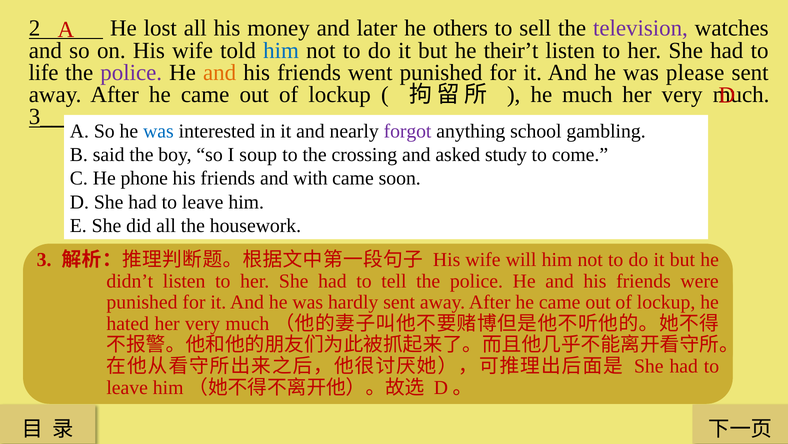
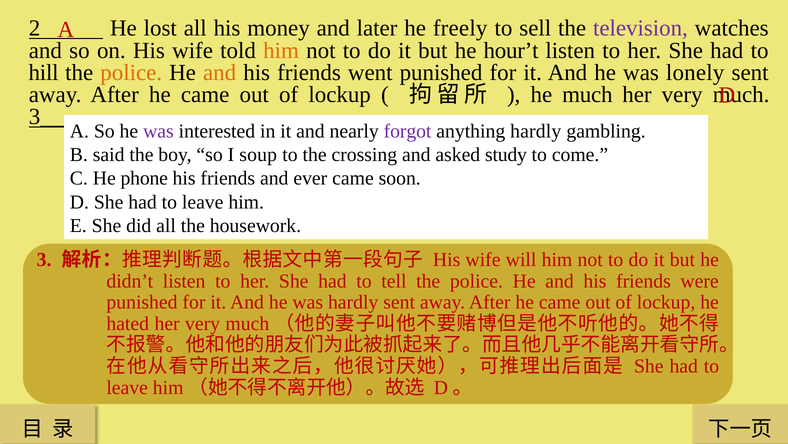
others: others -> freely (460, 28)
him colour: blue -> orange (281, 50)
their’t: their’t -> hour’t (511, 50)
life: life -> hill (44, 72)
police colour: purple -> orange (131, 72)
please: please -> lonely (695, 72)
was colour: blue -> purple (158, 131)
anything school: school -> hardly (536, 131)
with: with -> ever (310, 178)
